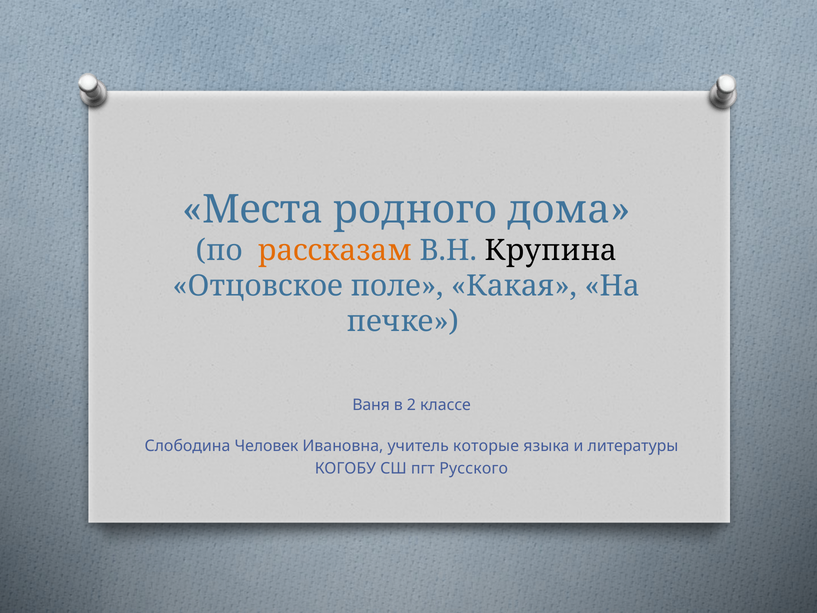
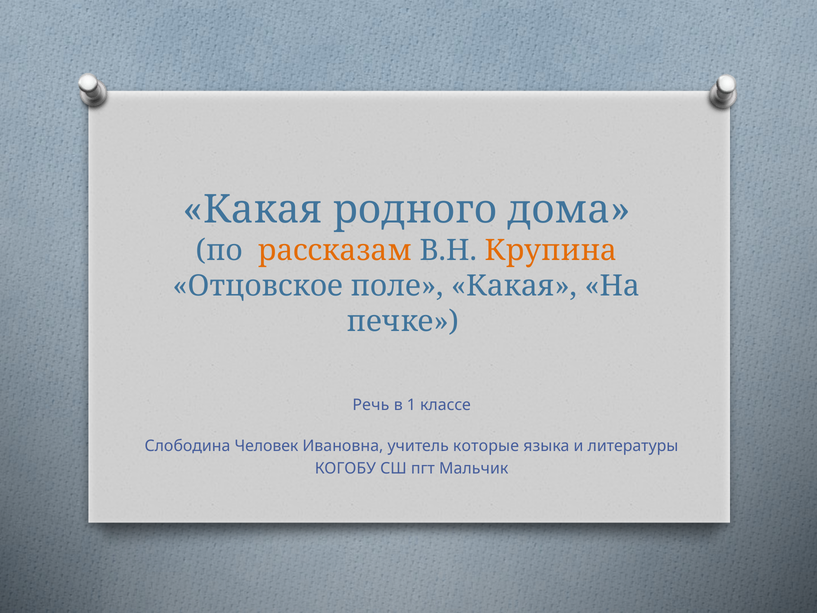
Места: Места -> Какая (253, 210)
Крупина colour: black -> orange (551, 251)
Ваня: Ваня -> Речь (371, 405)
2: 2 -> 1 (411, 405)
Русского: Русского -> Мальчик (474, 468)
